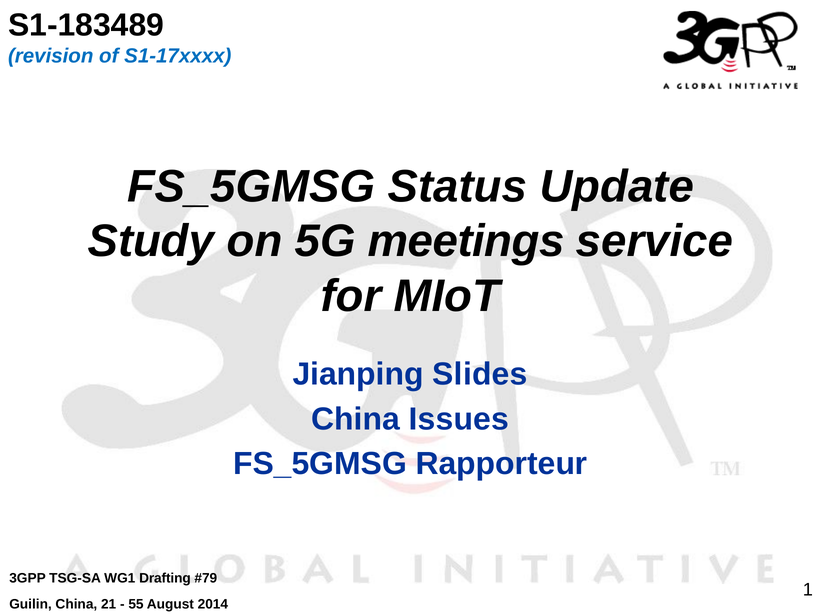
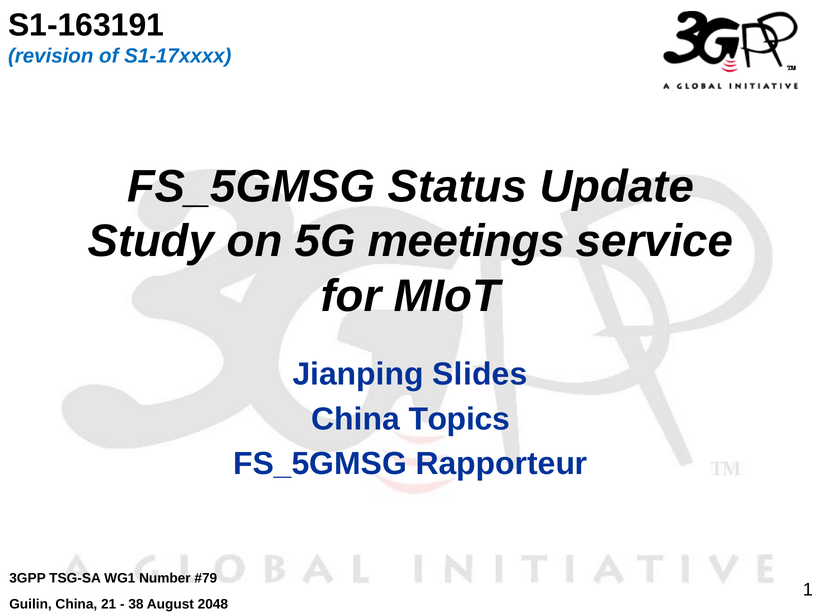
S1-183489: S1-183489 -> S1-163191 (86, 25)
Issues: Issues -> Topics (459, 419)
Drafting: Drafting -> Number (165, 578)
55: 55 -> 38 (136, 604)
2014: 2014 -> 2048 (213, 604)
